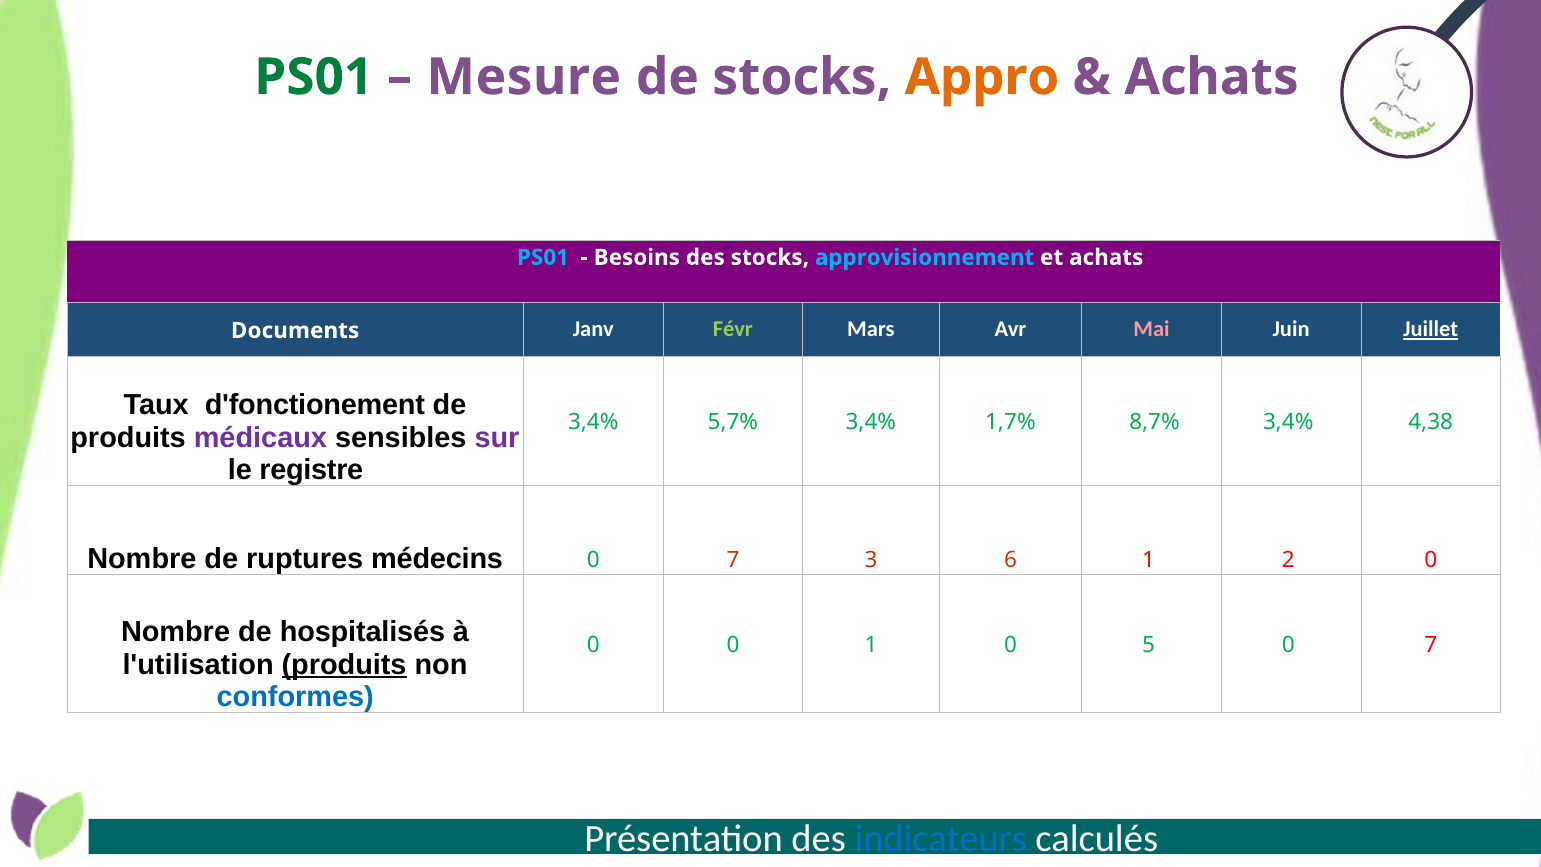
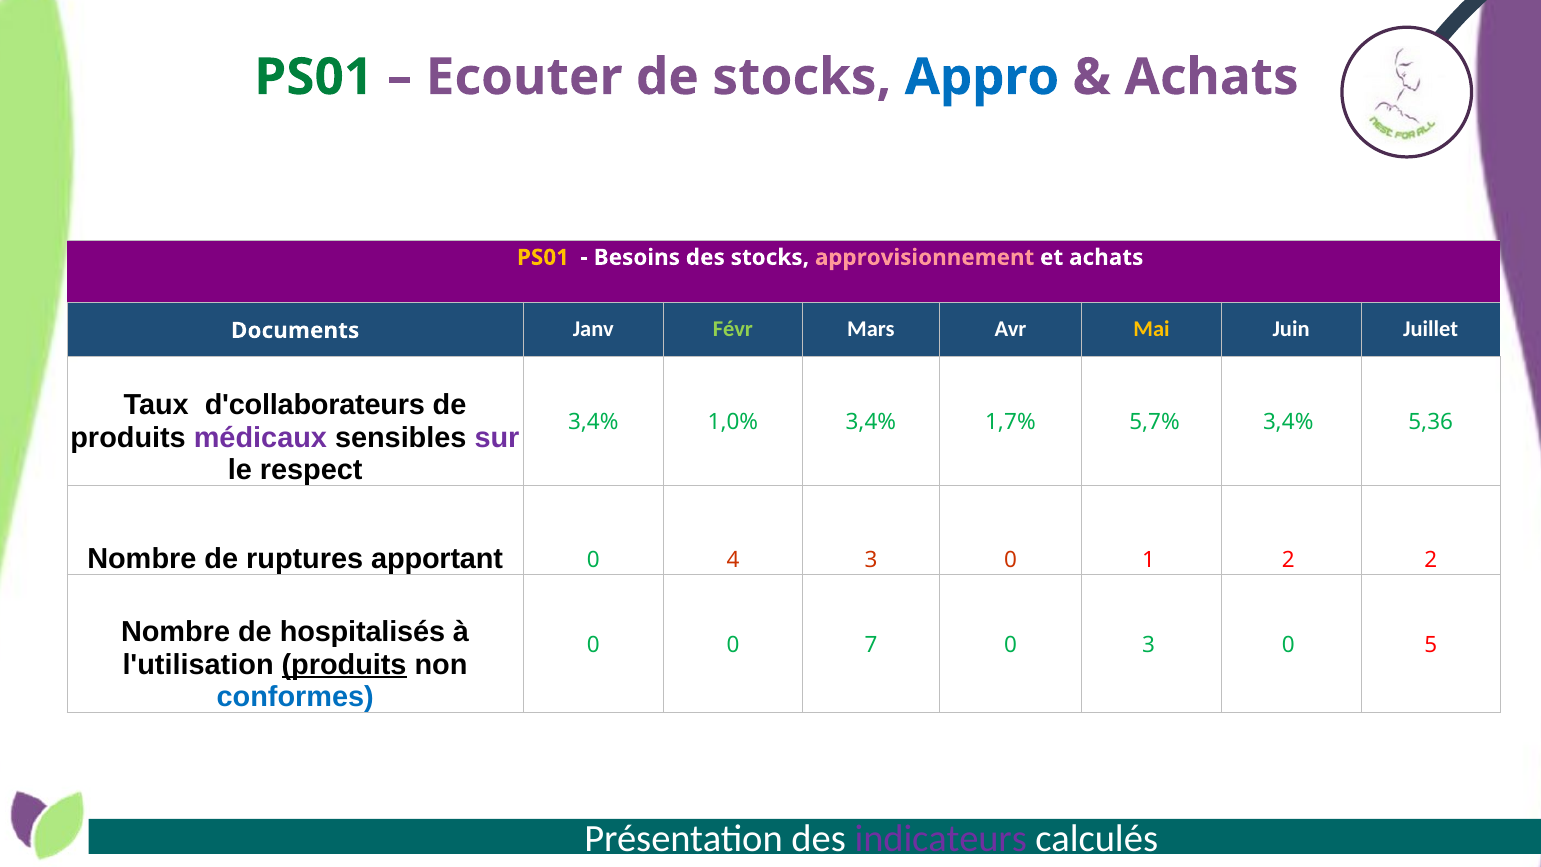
Mesure: Mesure -> Ecouter (524, 77)
Appro colour: orange -> blue (982, 77)
PS01 colour: light blue -> yellow (543, 257)
approvisionnement colour: light blue -> pink (925, 257)
Mai colour: pink -> yellow (1152, 329)
Juillet underline: present -> none (1431, 329)
d'fonctionement: d'fonctionement -> d'collaborateurs (315, 405)
5,7%: 5,7% -> 1,0% (733, 422)
8,7%: 8,7% -> 5,7% (1154, 422)
4,38: 4,38 -> 5,36 (1431, 422)
registre: registre -> respect (311, 470)
médecins: médecins -> apportant (437, 559)
7: 7 -> 4 (733, 560)
6: 6 -> 0 (1011, 560)
2 0: 0 -> 2 (1431, 560)
0 1: 1 -> 7 (871, 645)
0 5: 5 -> 3 (1149, 645)
7: 7 -> 5 (1431, 645)
indicateurs colour: blue -> purple (941, 839)
